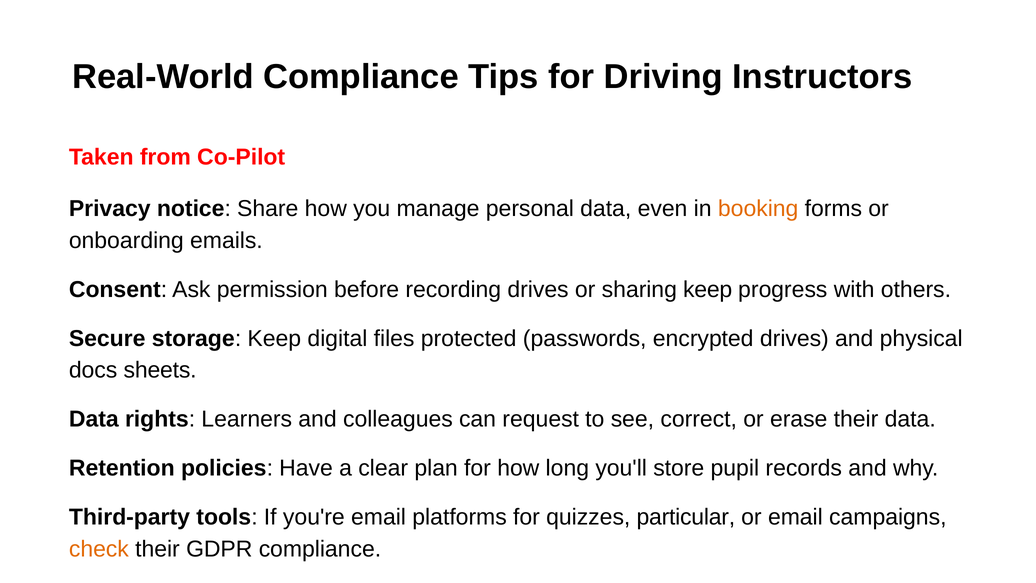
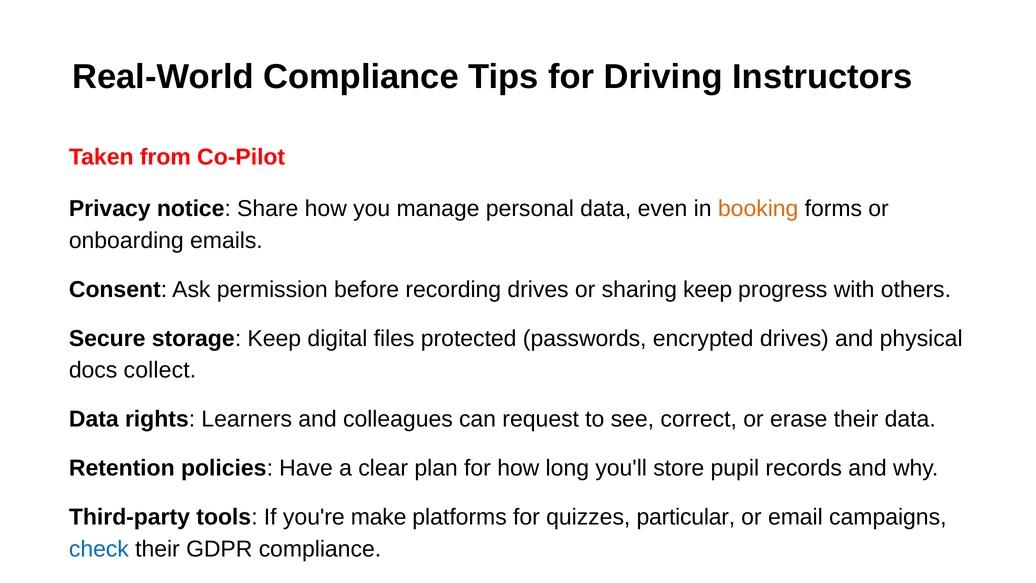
sheets: sheets -> collect (160, 370)
you're email: email -> make (379, 517)
check colour: orange -> blue (99, 549)
